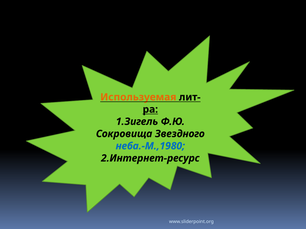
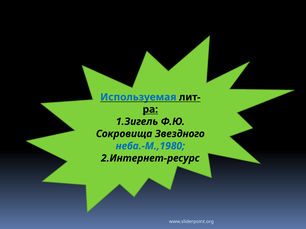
Используемая colour: orange -> blue (138, 97)
